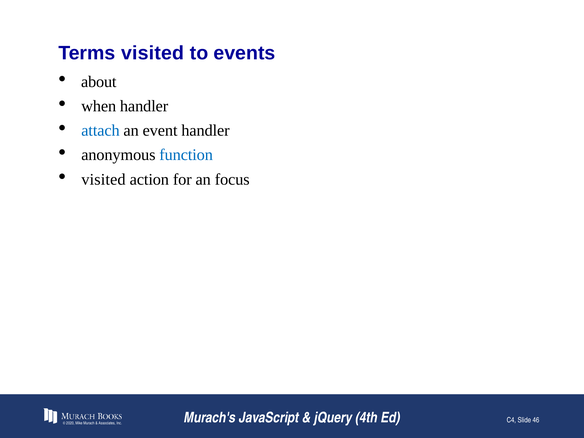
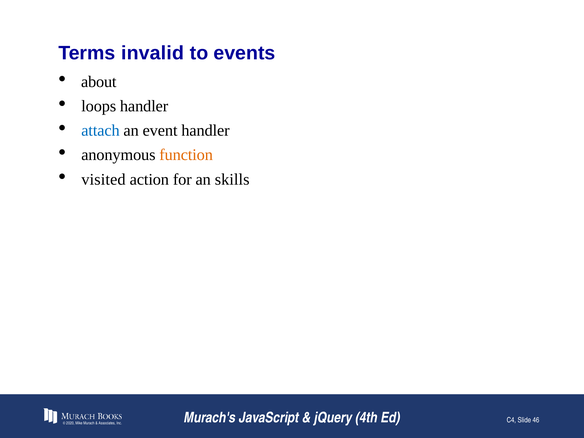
Terms visited: visited -> invalid (153, 53)
when: when -> loops (99, 106)
function colour: blue -> orange (186, 155)
focus: focus -> skills (232, 179)
